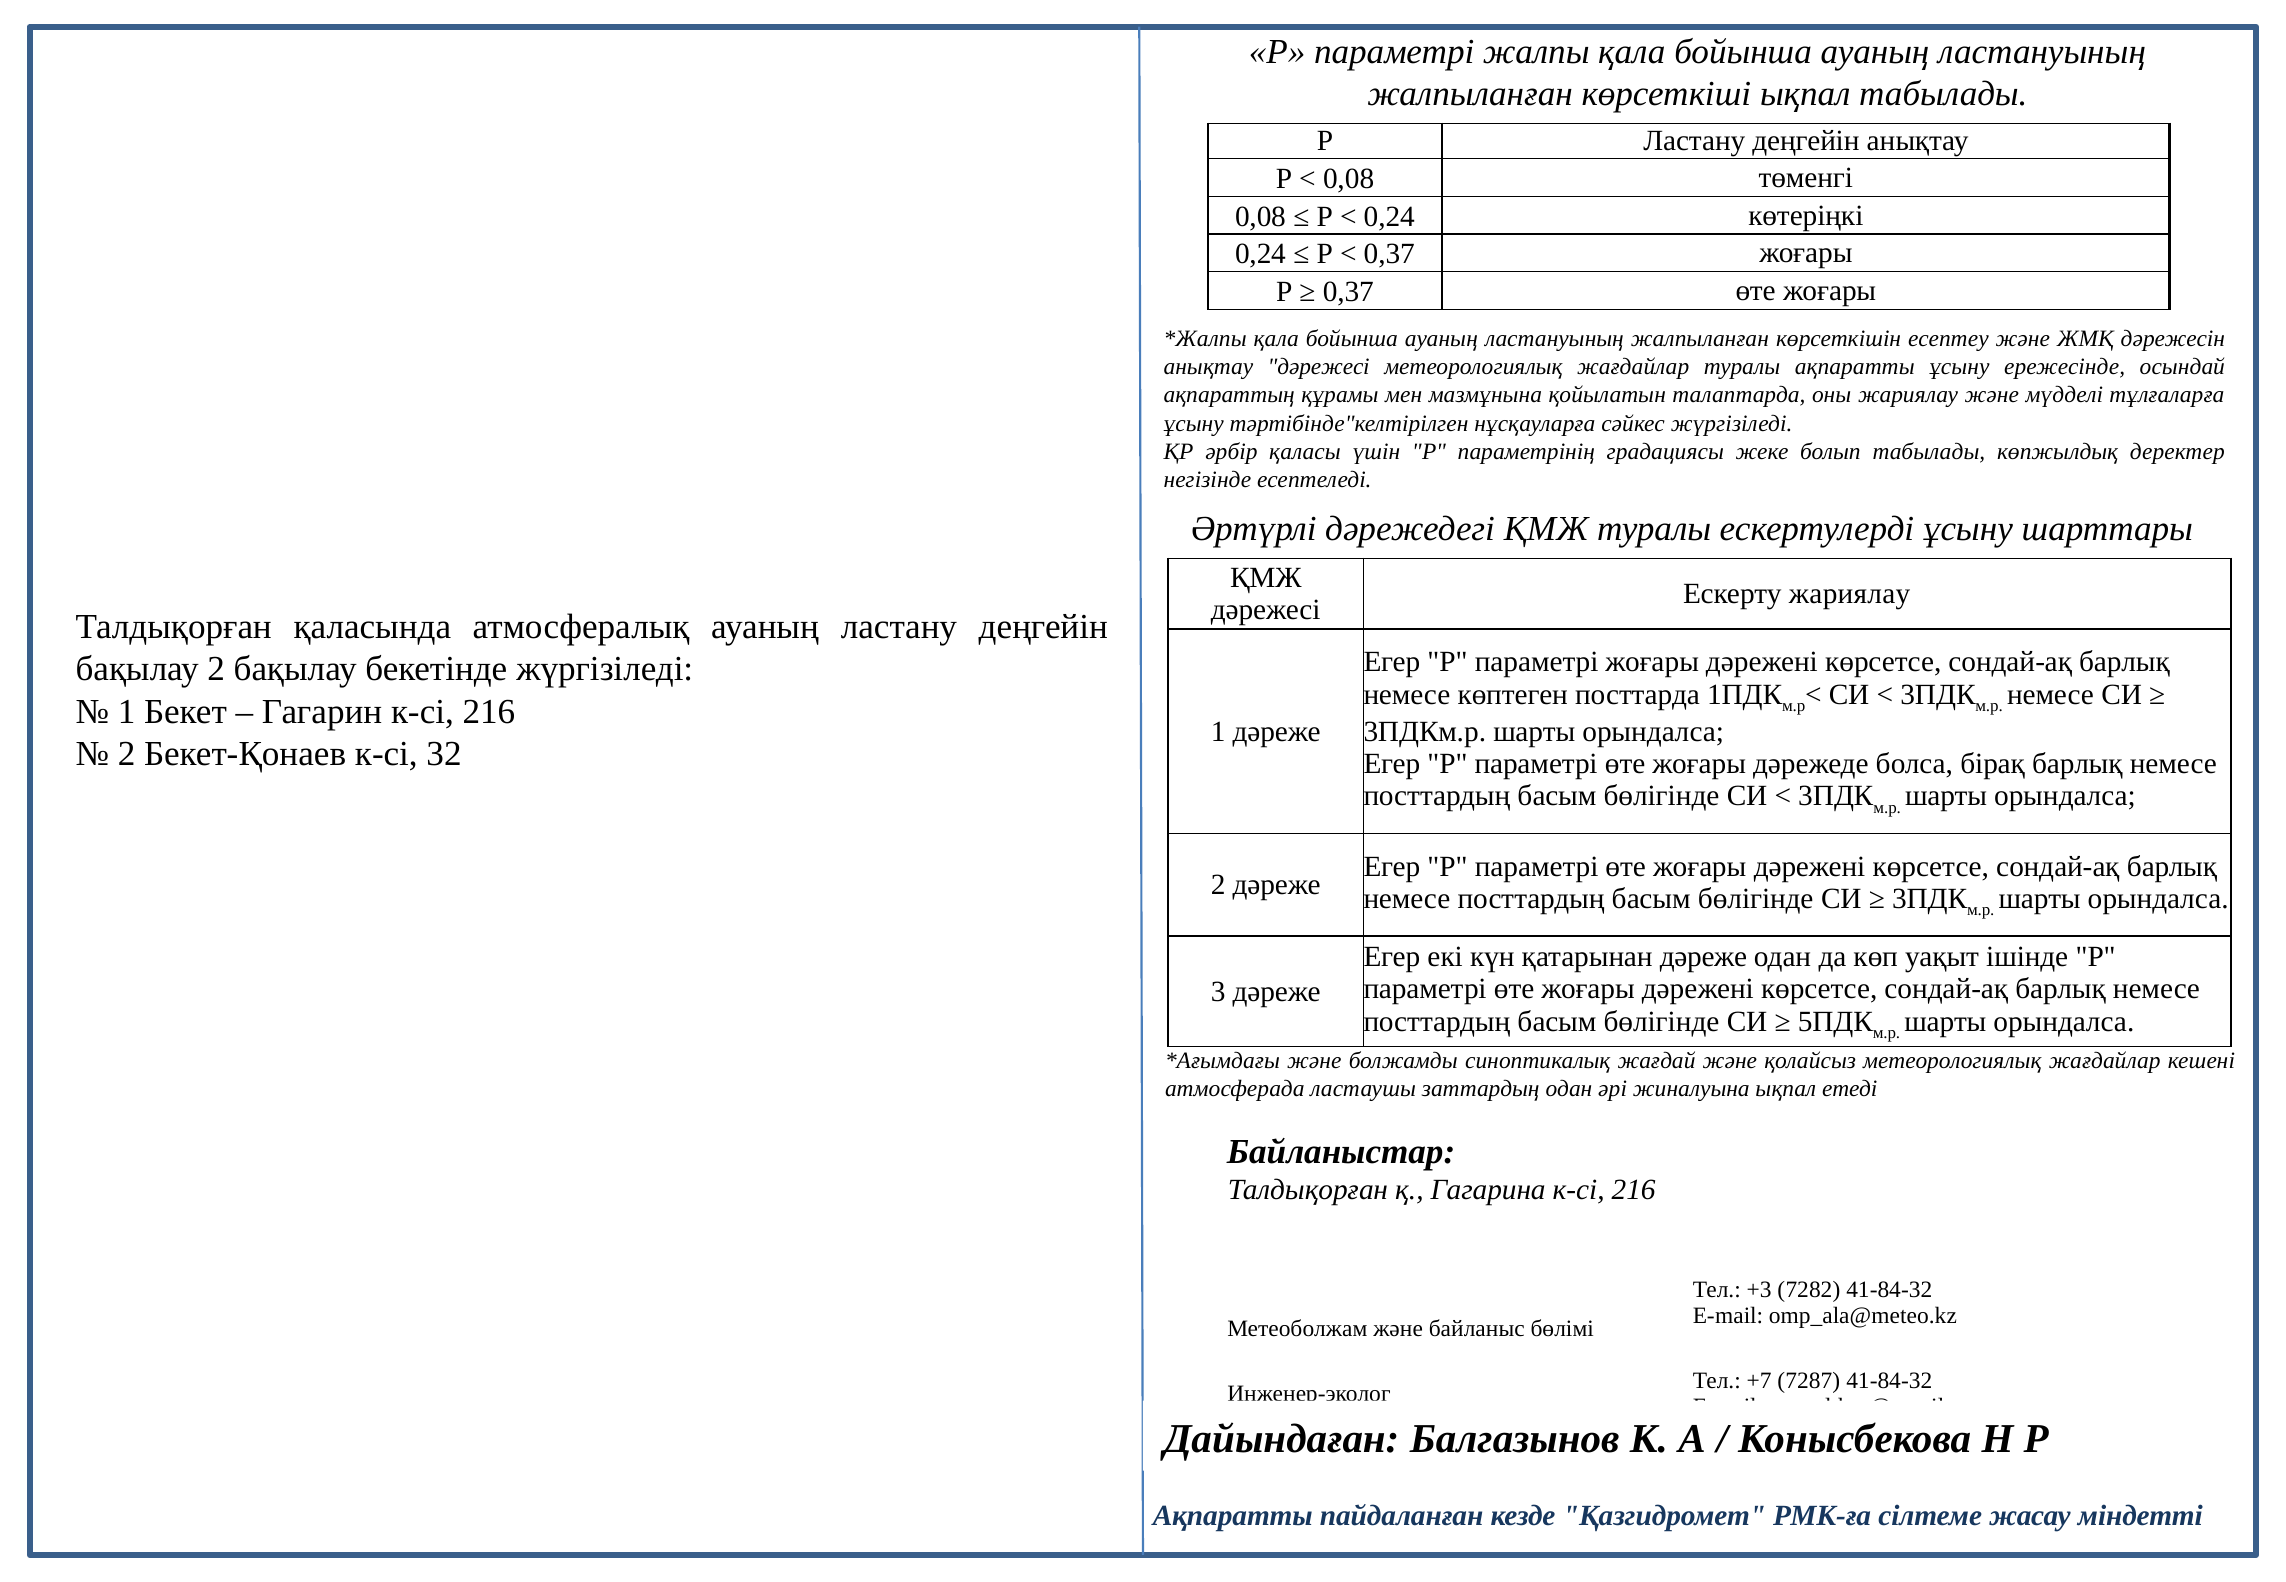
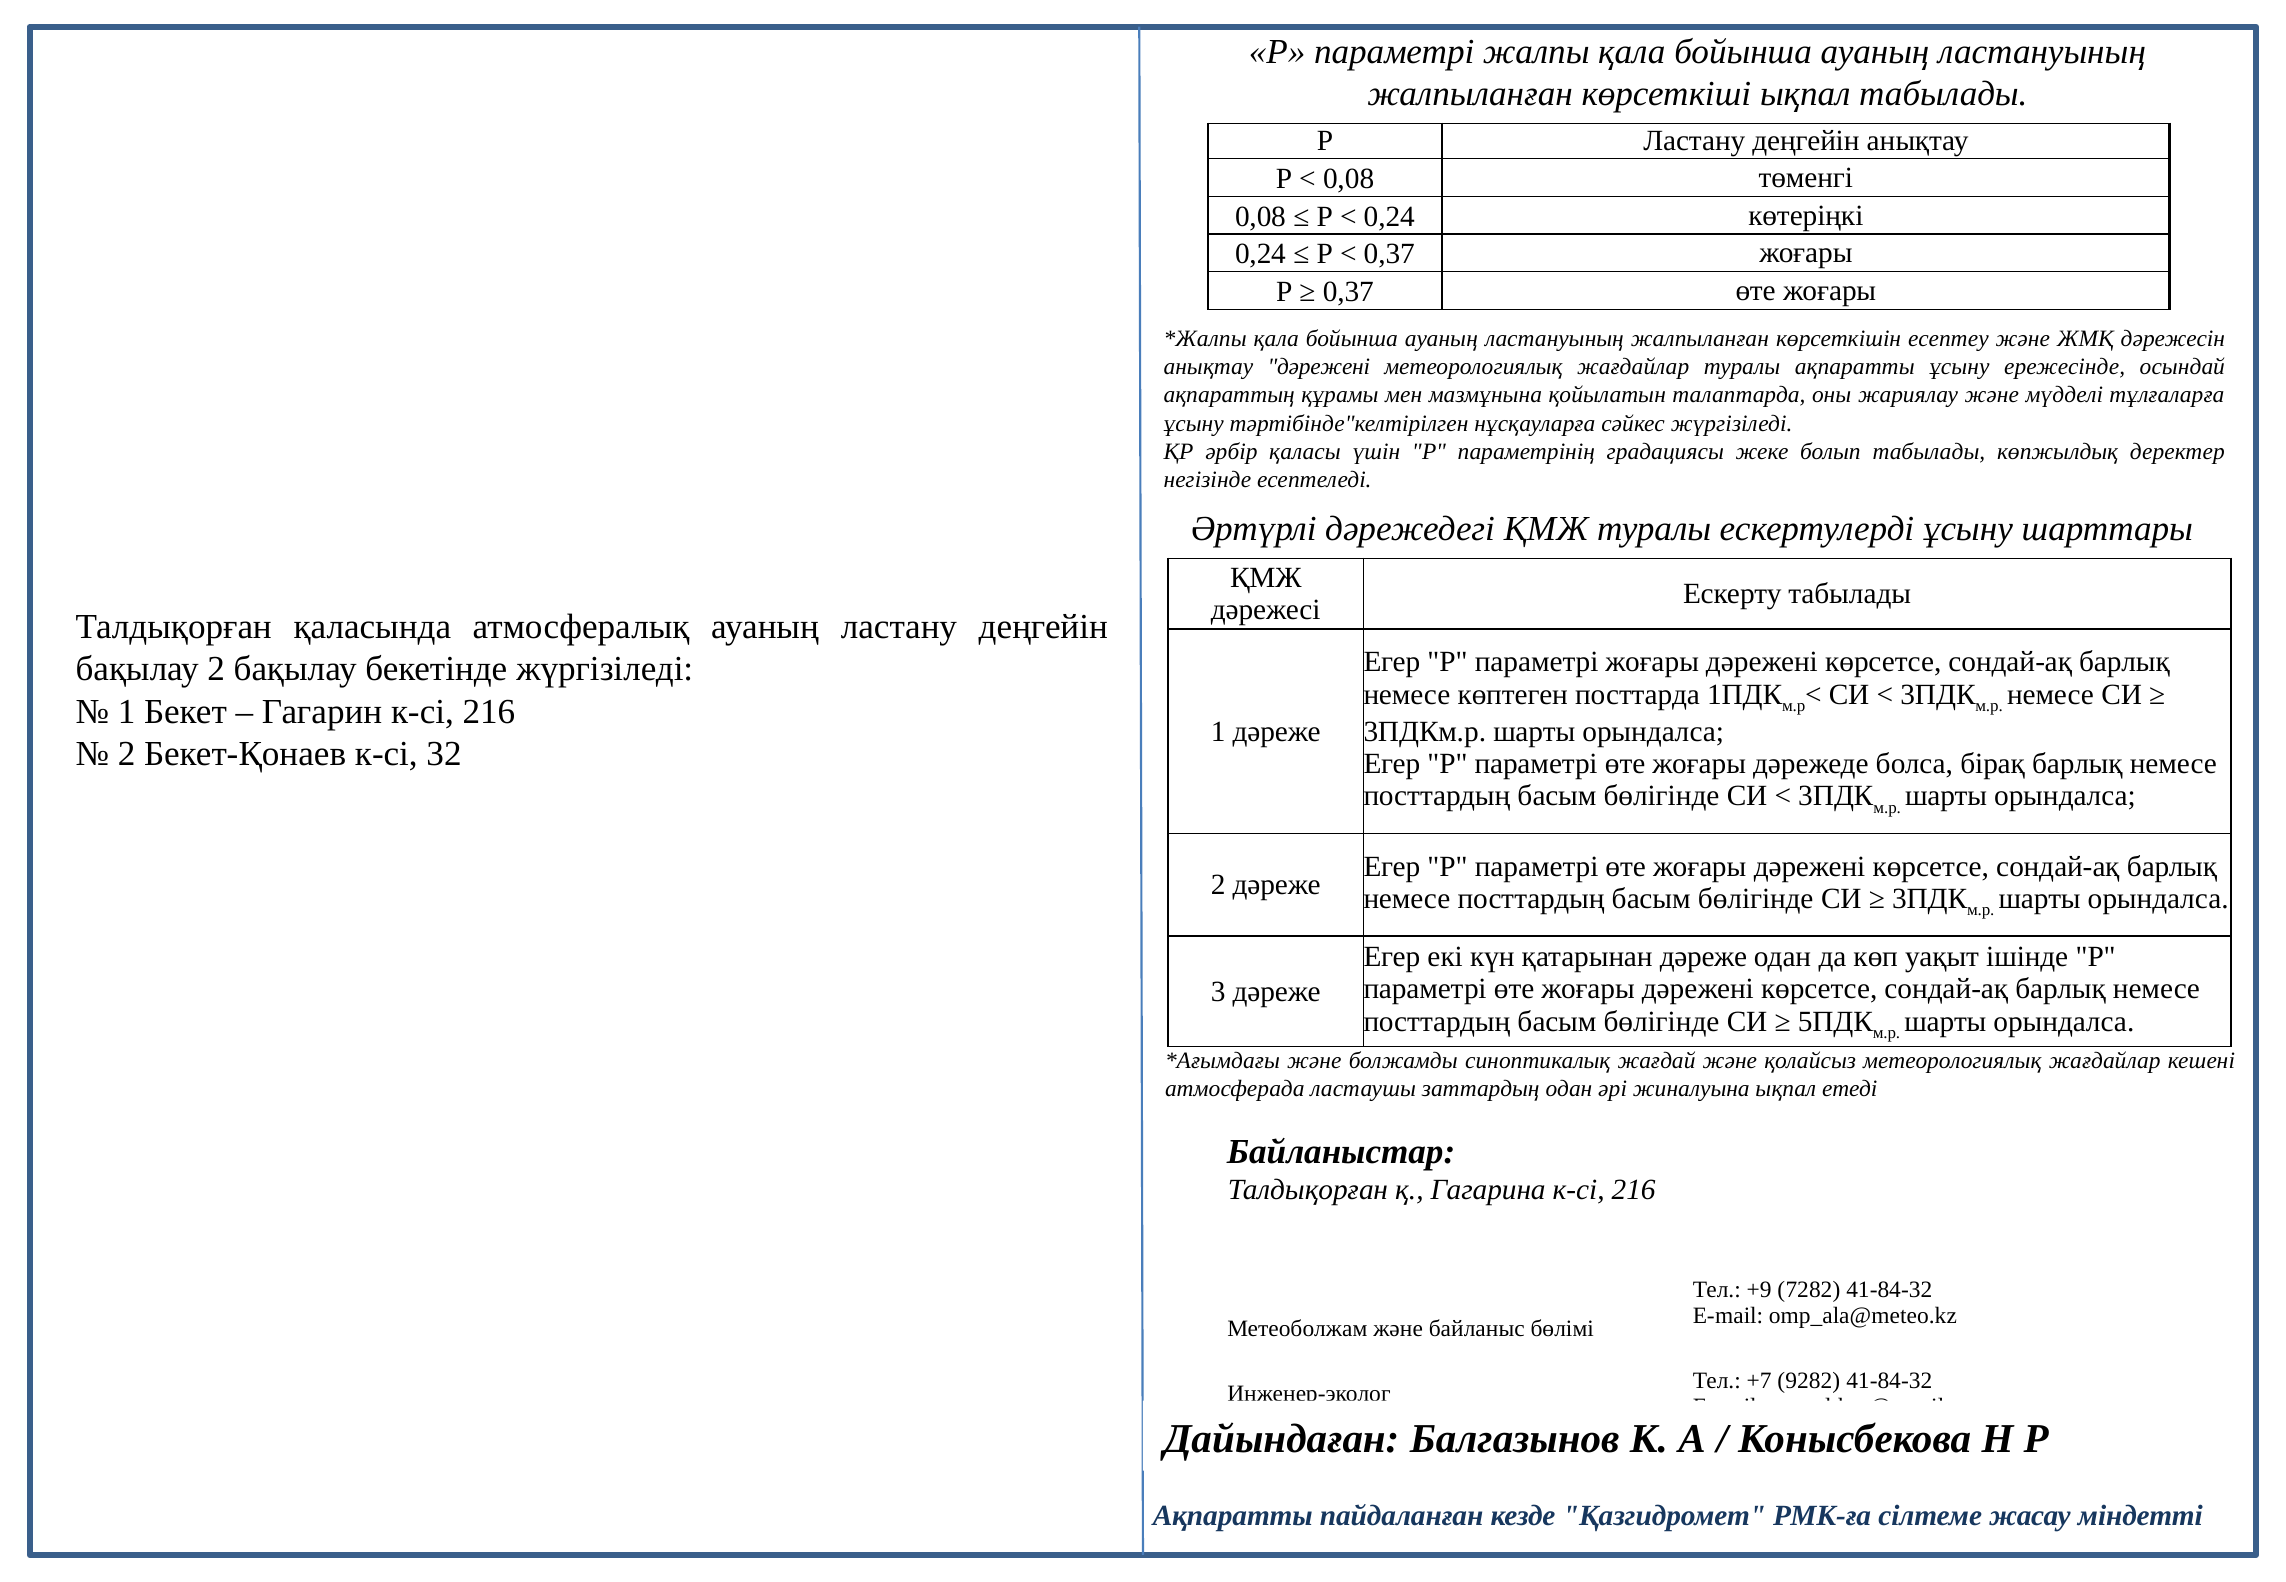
анықтау дәрежесі: дәрежесі -> дәрежені (1319, 367)
Ескерту жариялау: жариялау -> табылады (1850, 594)
+3: +3 -> +9 (1759, 1290)
7287: 7287 -> 9282 (1809, 1382)
